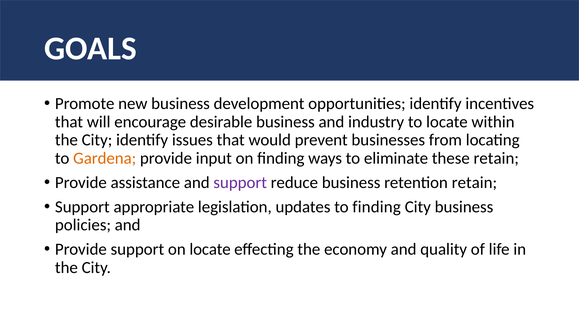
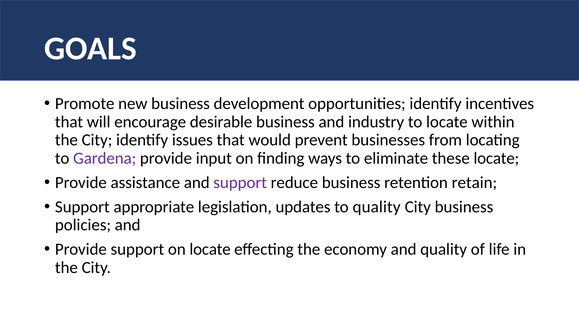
Gardena colour: orange -> purple (105, 158)
these retain: retain -> locate (496, 158)
to finding: finding -> quality (377, 207)
